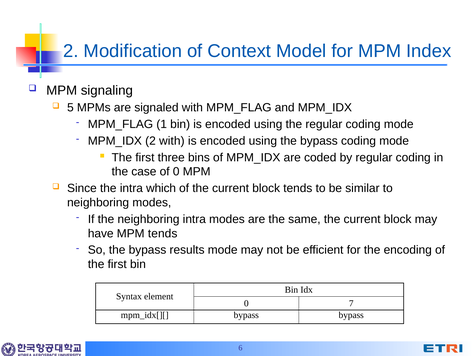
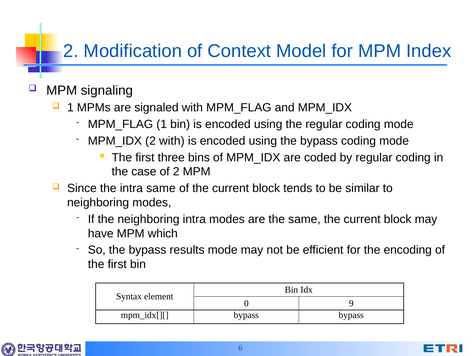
5: 5 -> 1 (70, 108)
of 0: 0 -> 2 (176, 172)
intra which: which -> same (161, 188)
MPM tends: tends -> which (163, 234)
7: 7 -> 9 (351, 304)
